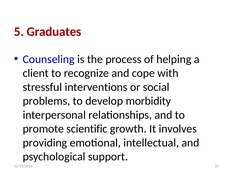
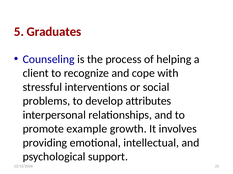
morbidity: morbidity -> attributes (148, 101)
scientific: scientific -> example (87, 129)
